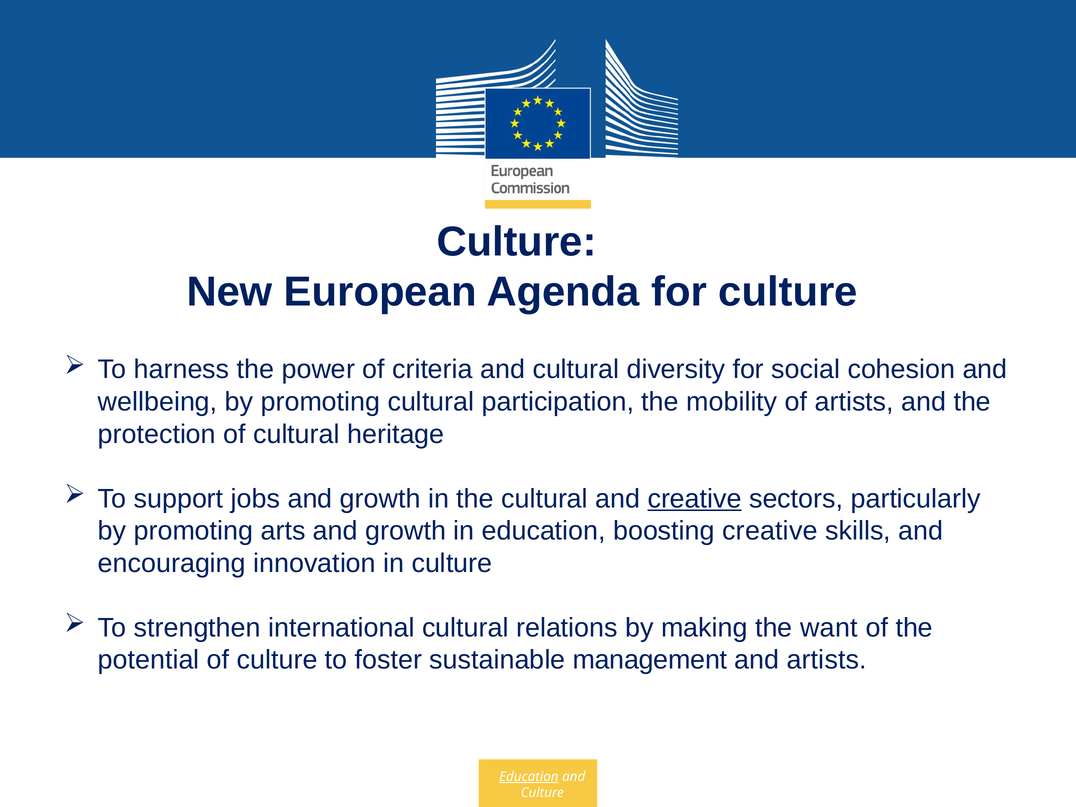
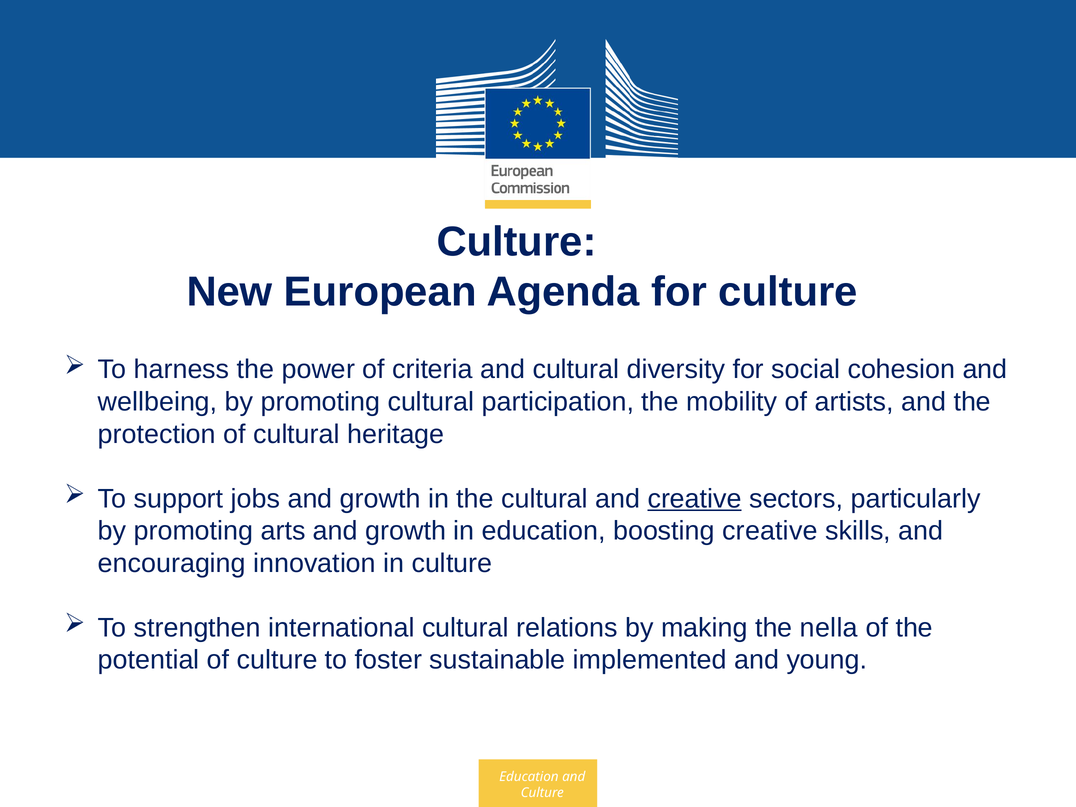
want: want -> nella (829, 628)
management: management -> implemented (650, 660)
and artists: artists -> young (827, 660)
Education underline: present -> none (529, 777)
